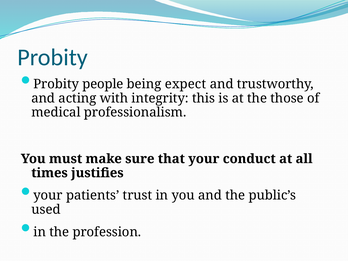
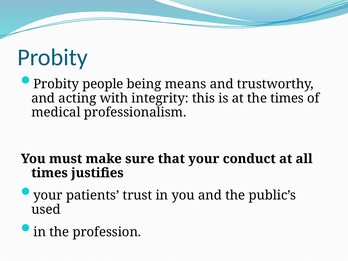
expect: expect -> means (186, 84)
the those: those -> times (287, 98)
